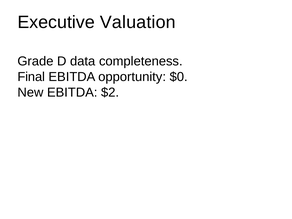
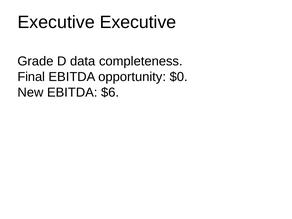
Executive Valuation: Valuation -> Executive (138, 22)
$2: $2 -> $6 (110, 92)
